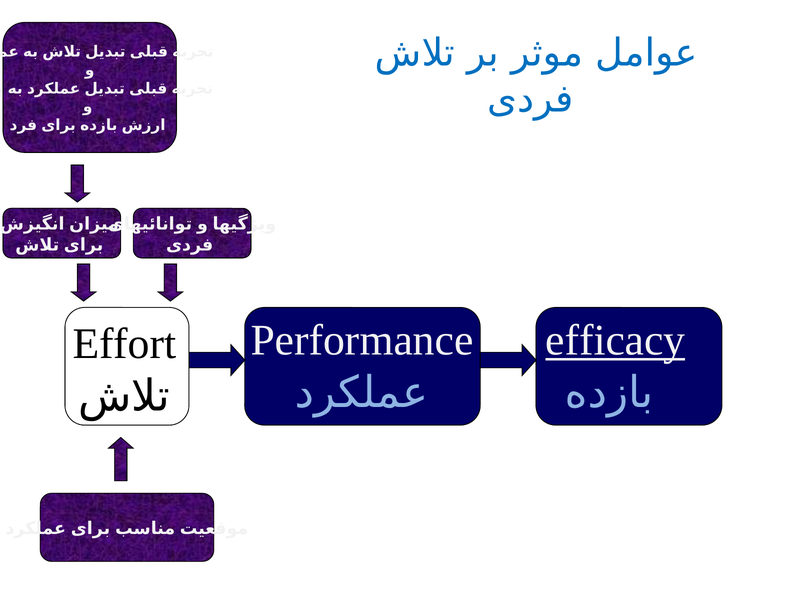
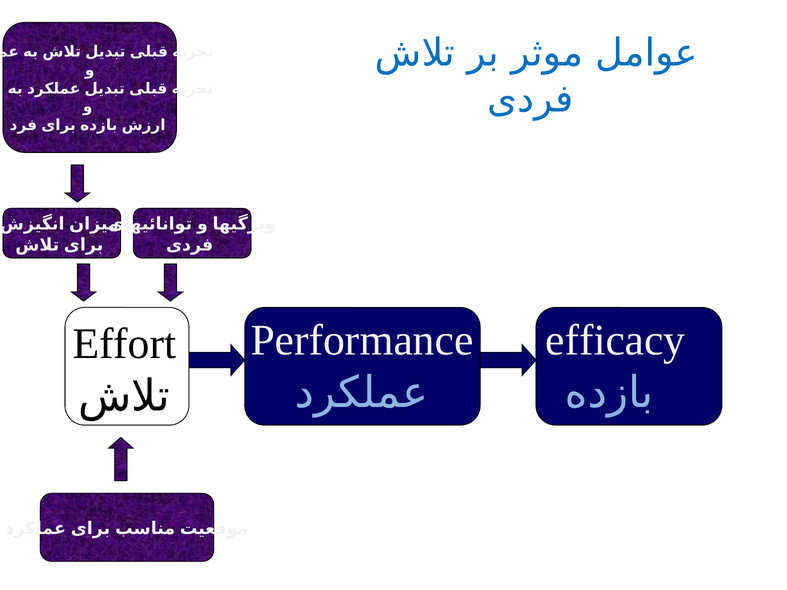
efficacy underline: present -> none (615, 341)
